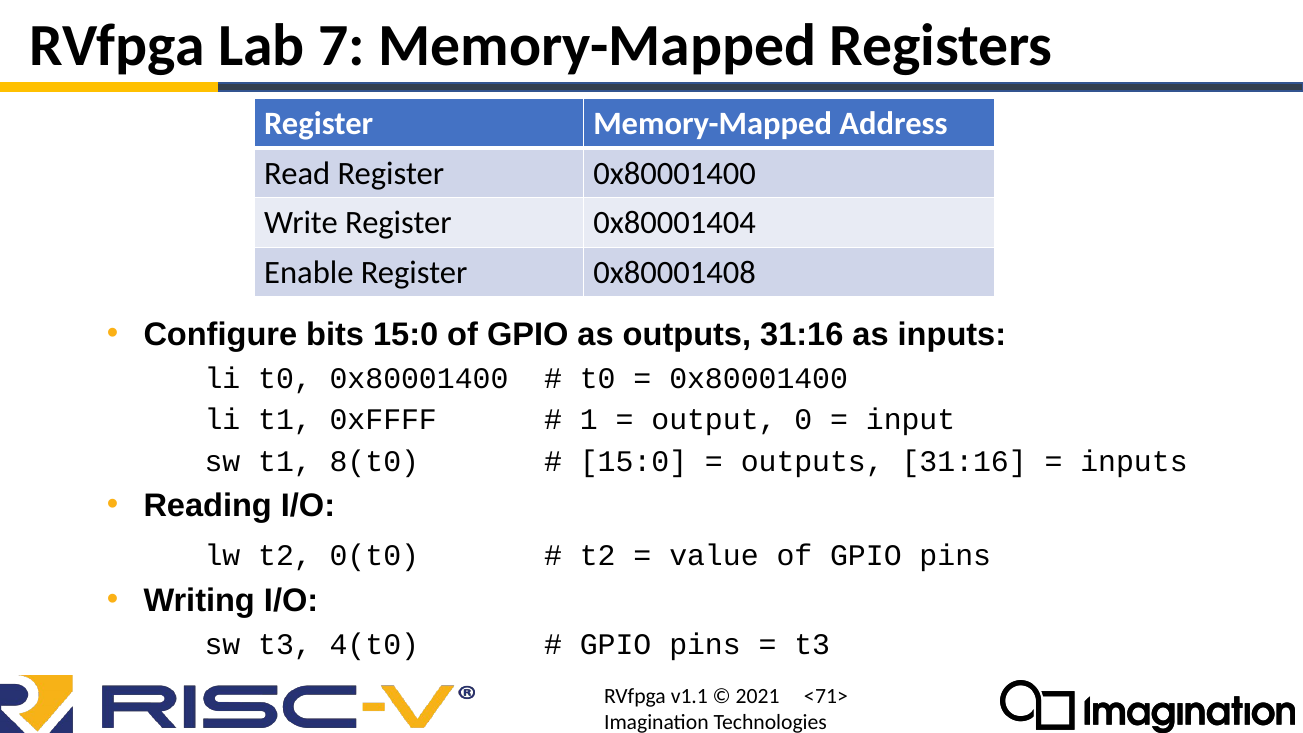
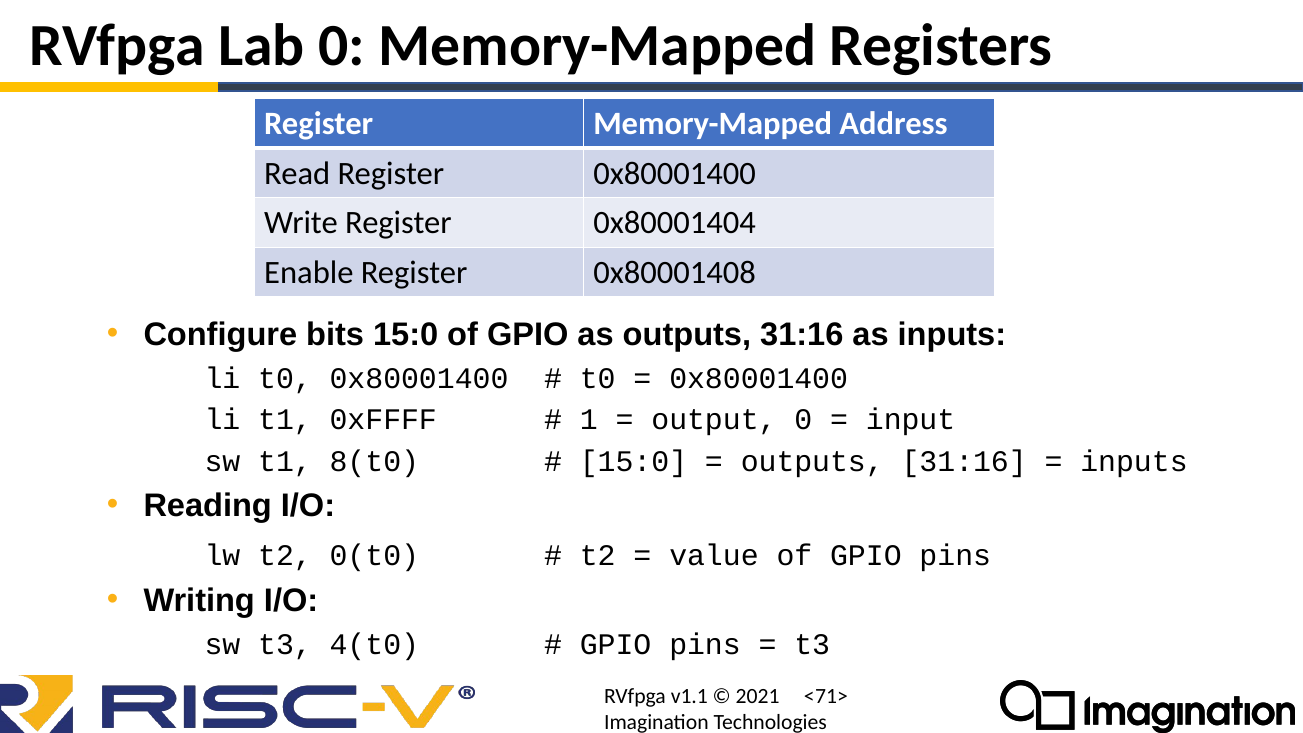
Lab 7: 7 -> 0 (342, 46)
